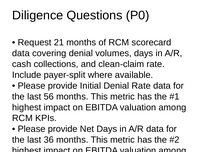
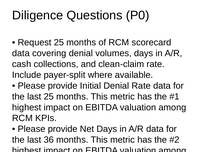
Request 21: 21 -> 25 (59, 43)
last 56: 56 -> 25 (49, 97)
